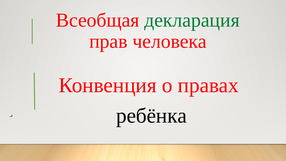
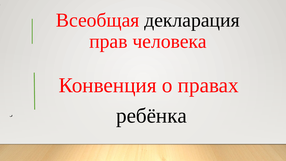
декларация colour: green -> black (192, 20)
